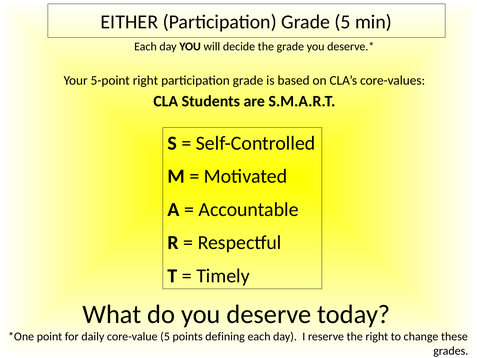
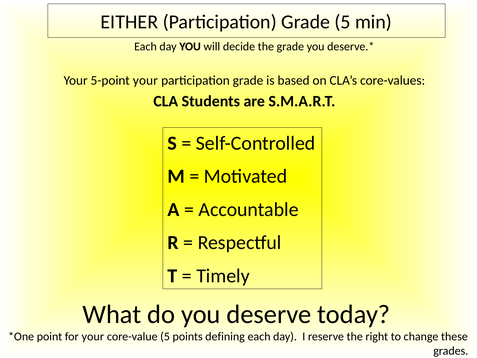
5-point right: right -> your (145, 80)
for daily: daily -> your (93, 336)
